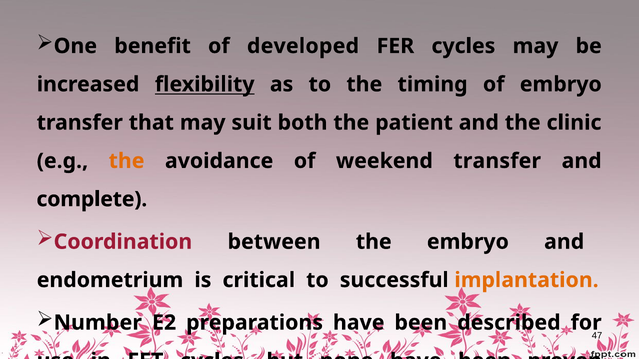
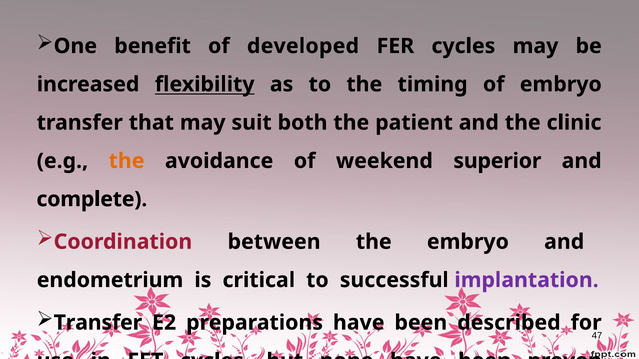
weekend transfer: transfer -> superior (497, 161)
implantation colour: orange -> purple (527, 280)
Number: Number -> Transfer (98, 323)
